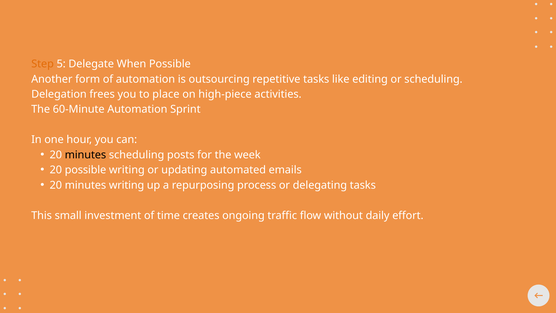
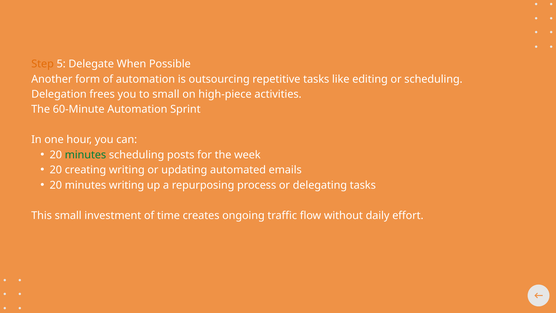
to place: place -> small (166, 94)
minutes colour: black -> green (85, 155)
20 possible: possible -> creating (86, 170)
